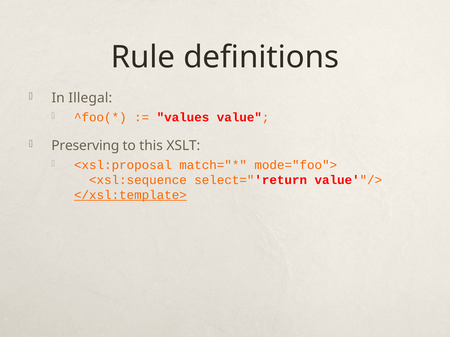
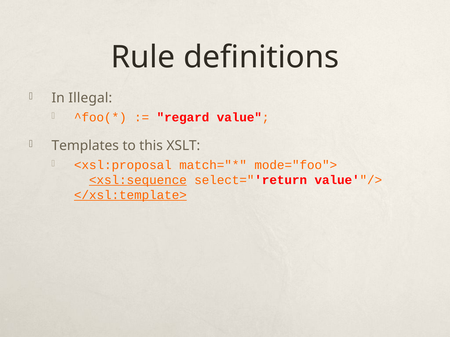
values: values -> regard (183, 118)
Preserving: Preserving -> Templates (85, 146)
<xsl:sequence underline: none -> present (138, 180)
